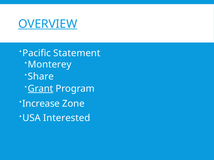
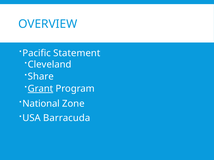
OVERVIEW underline: present -> none (48, 24)
Monterey: Monterey -> Cleveland (50, 65)
Increase: Increase -> National (41, 104)
Interested: Interested -> Barracuda (67, 118)
